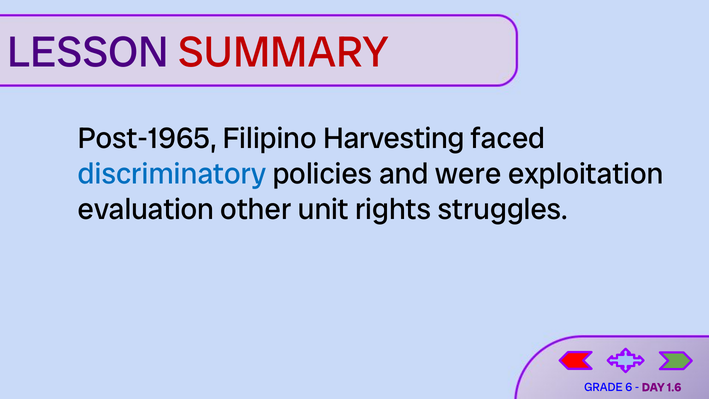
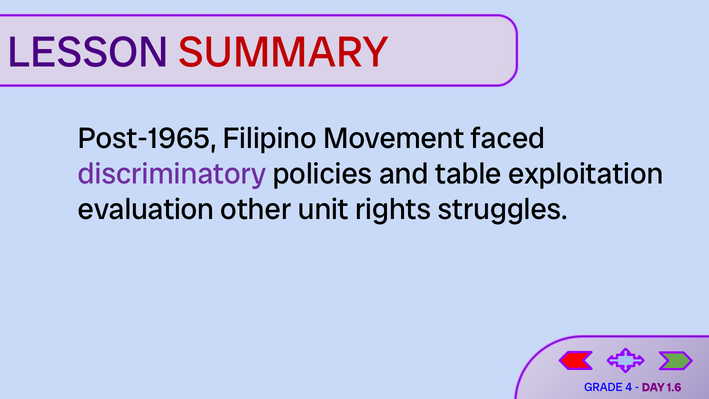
Harvesting: Harvesting -> Movement (394, 139)
discriminatory colour: blue -> purple (172, 174)
were: were -> table (468, 174)
6: 6 -> 4 (629, 387)
